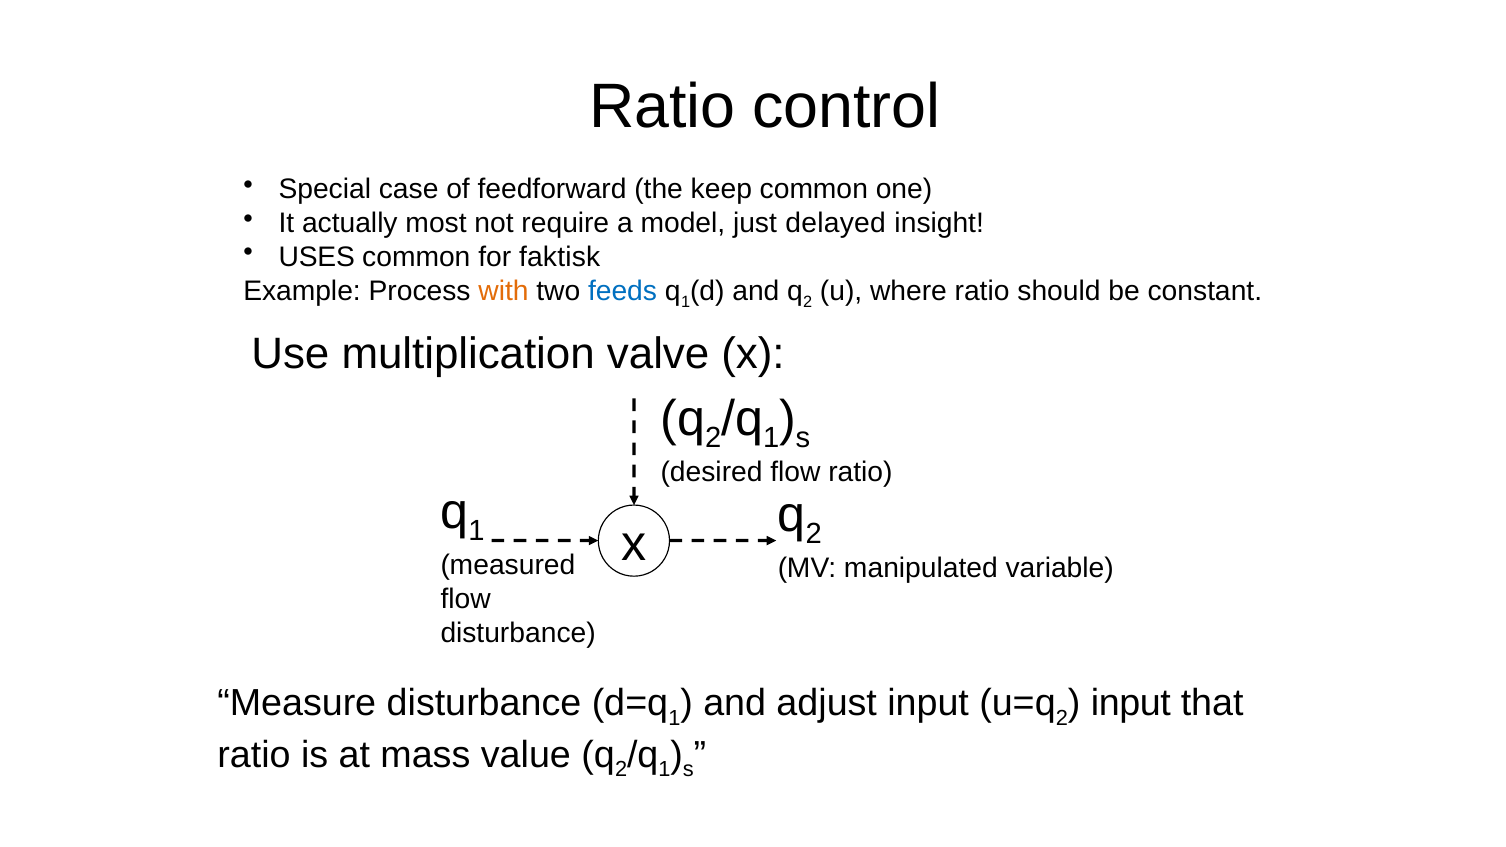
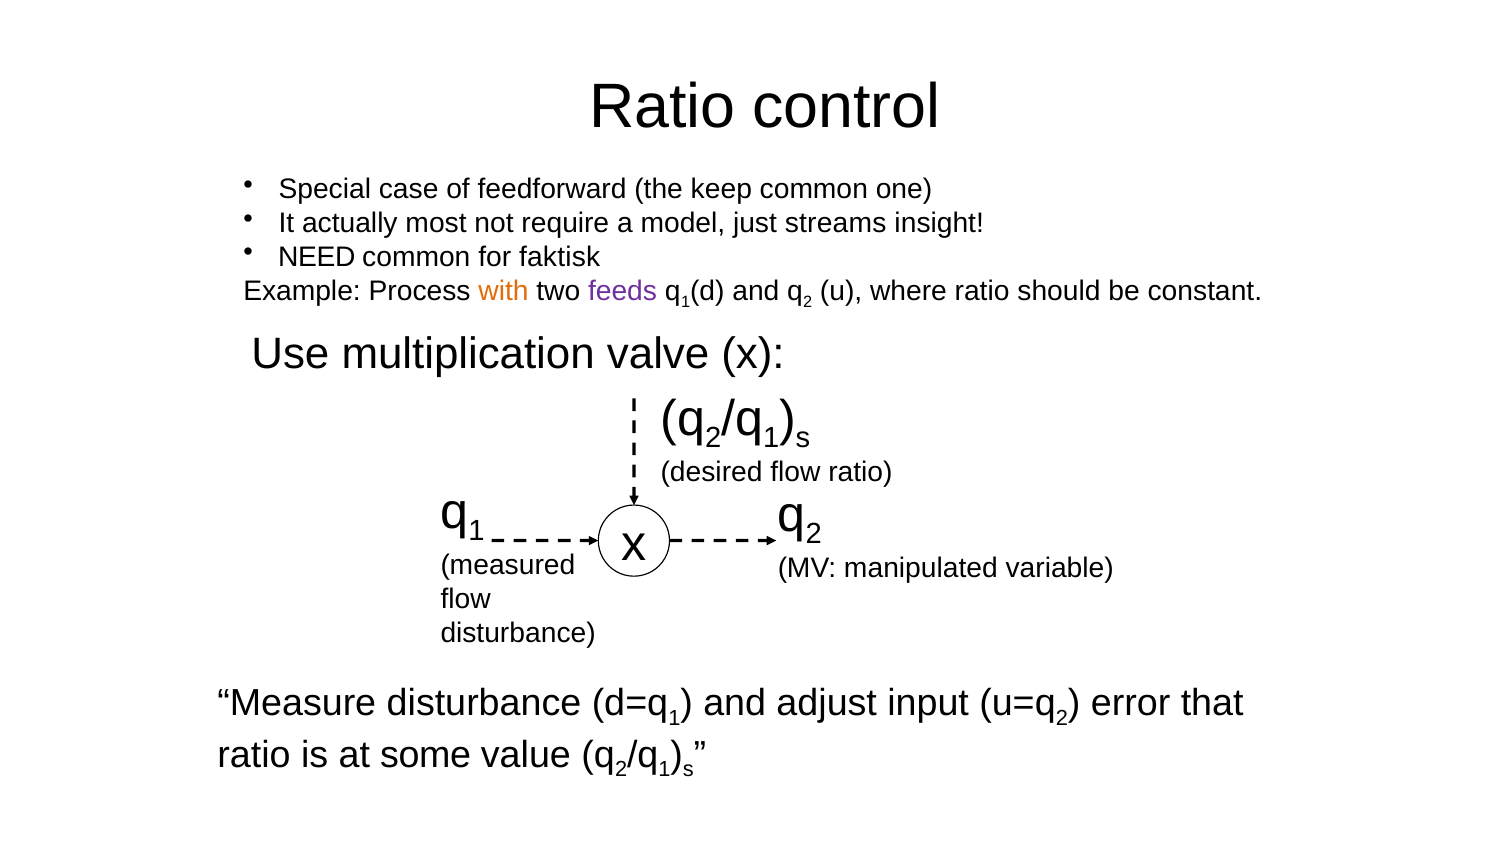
delayed: delayed -> streams (836, 223)
USES: USES -> NEED (317, 257)
feeds colour: blue -> purple (623, 291)
input: input -> error (1131, 703)
mass: mass -> some (426, 755)
